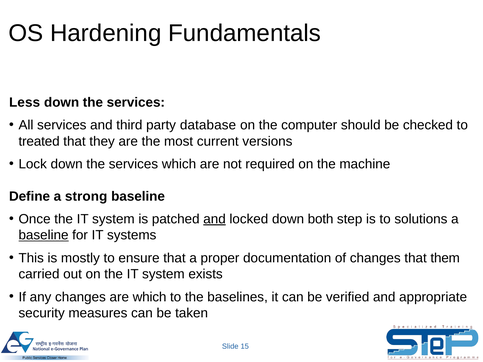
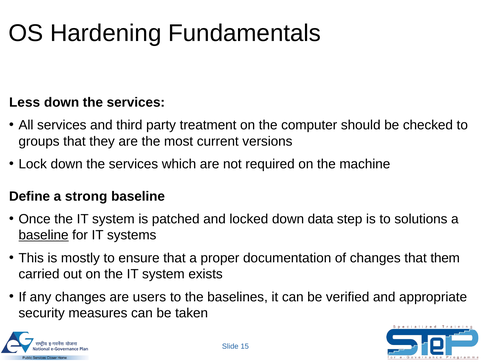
database: database -> treatment (208, 125)
treated: treated -> groups (39, 141)
and underline: present -> none (215, 219)
both: both -> data (321, 219)
are which: which -> users (149, 297)
